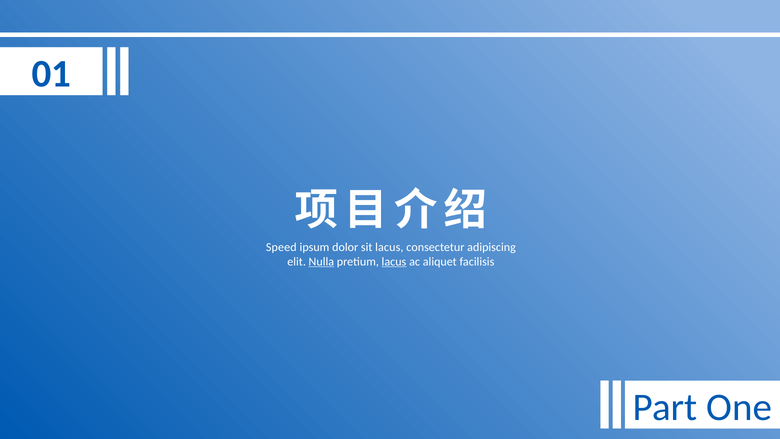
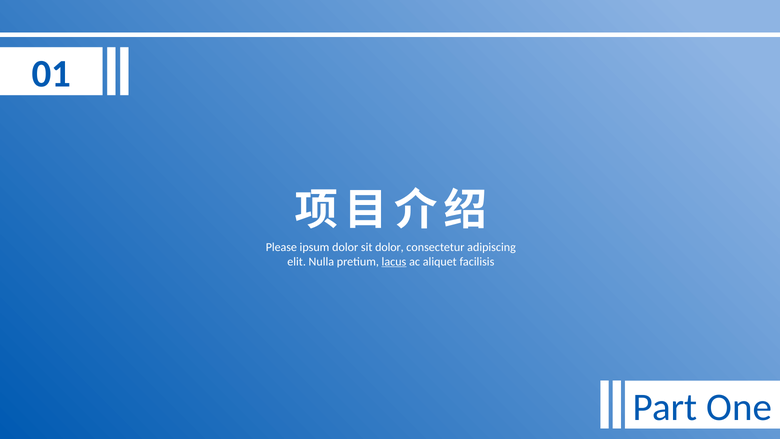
Speed: Speed -> Please (281, 247)
sit lacus: lacus -> dolor (389, 247)
Nulla underline: present -> none (321, 262)
